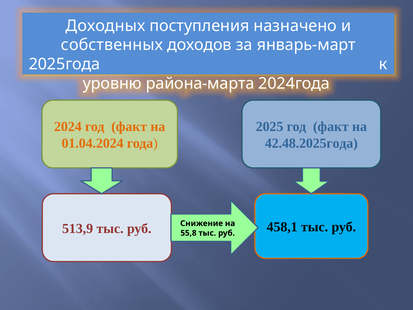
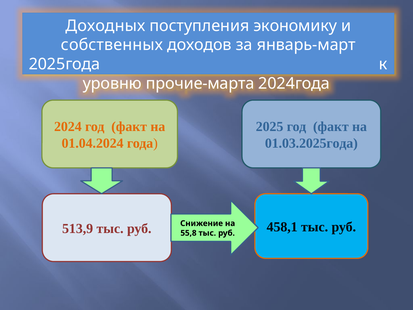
назначено: назначено -> экономику (295, 26)
района-марта: района-марта -> прочие-марта (200, 84)
42.48.2025года: 42.48.2025года -> 01.03.2025года (311, 143)
